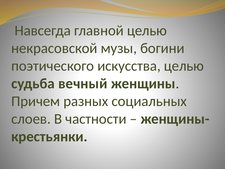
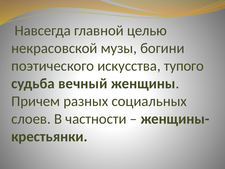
искусства целью: целью -> тупого (184, 66)
